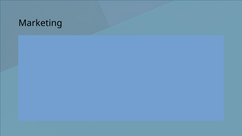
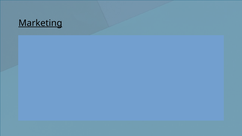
Marketing underline: none -> present (40, 23)
